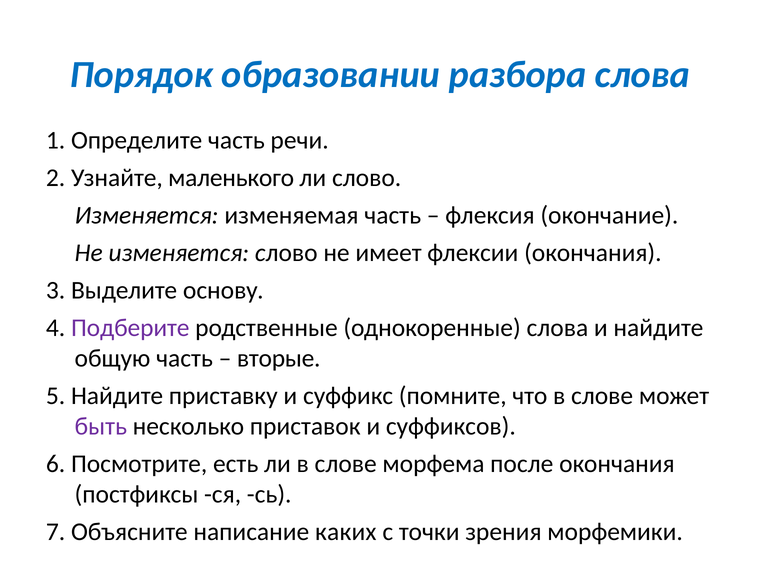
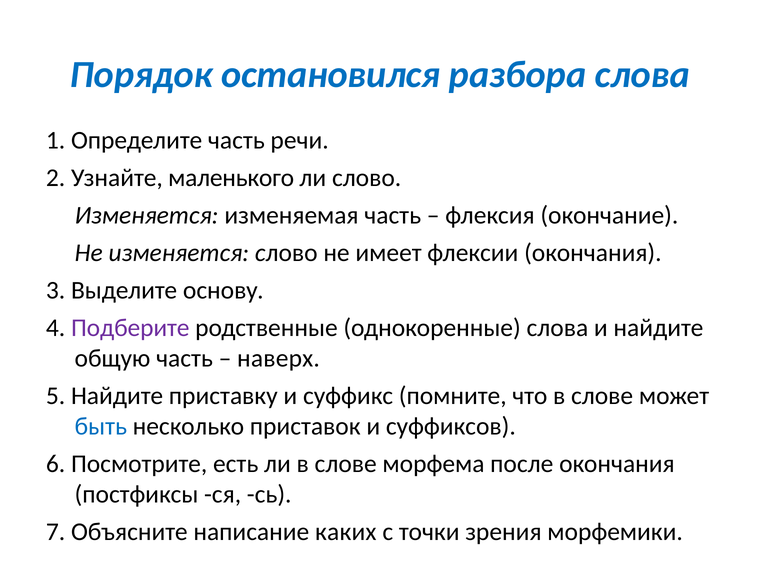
образовании: образовании -> остановился (331, 74)
вторые: вторые -> наверх (279, 358)
быть colour: purple -> blue (101, 426)
